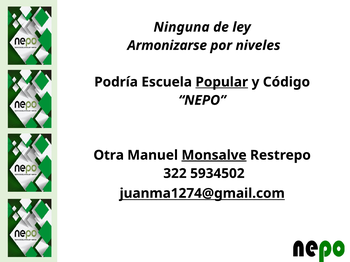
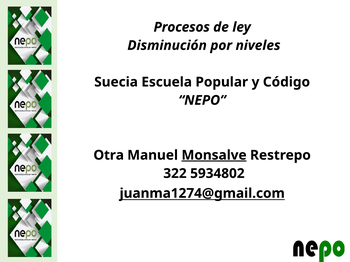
Ninguna: Ninguna -> Procesos (182, 27)
Armonizarse: Armonizarse -> Disminución (167, 46)
Podría: Podría -> Suecia (116, 82)
Popular underline: present -> none (222, 82)
5934502: 5934502 -> 5934802 (217, 174)
